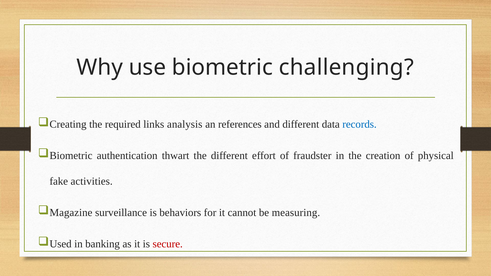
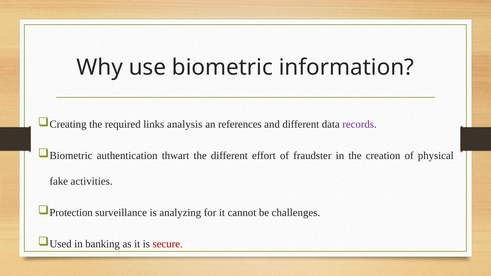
challenging: challenging -> information (346, 67)
records colour: blue -> purple (360, 124)
Magazine: Magazine -> Protection (71, 213)
behaviors: behaviors -> analyzing (180, 213)
measuring: measuring -> challenges (296, 213)
